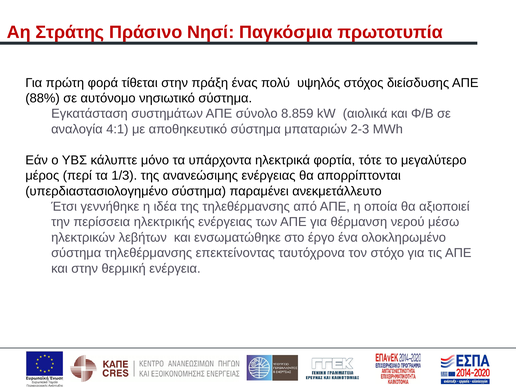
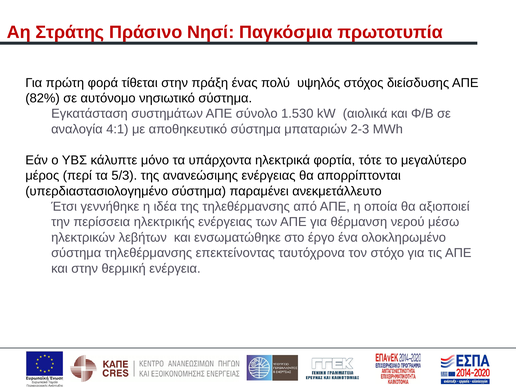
88%: 88% -> 82% (43, 98)
8.859: 8.859 -> 1.530 (297, 114)
1/3: 1/3 -> 5/3 (124, 176)
